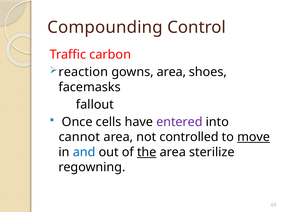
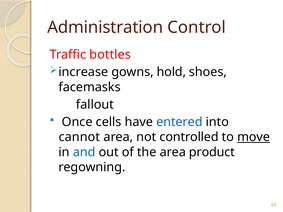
Compounding: Compounding -> Administration (105, 27)
carbon: carbon -> bottles (110, 55)
reaction: reaction -> increase (83, 72)
gowns area: area -> hold (171, 72)
entered colour: purple -> blue (179, 122)
the underline: present -> none (147, 152)
sterilize: sterilize -> product (212, 152)
